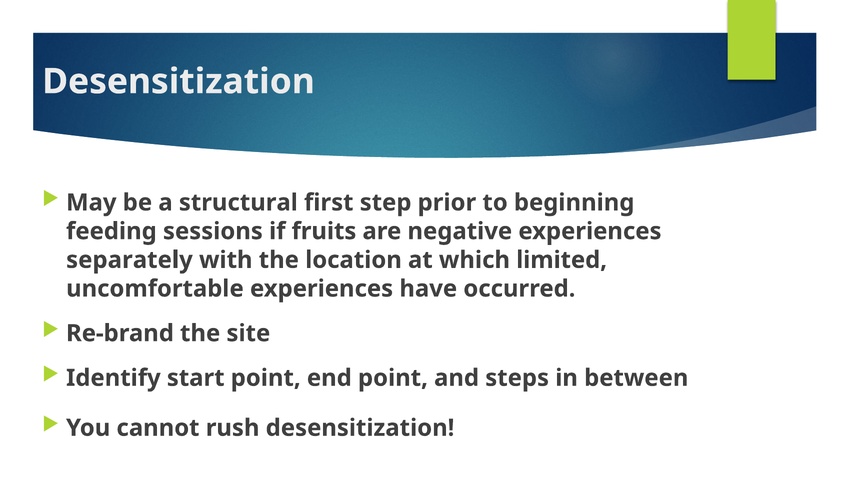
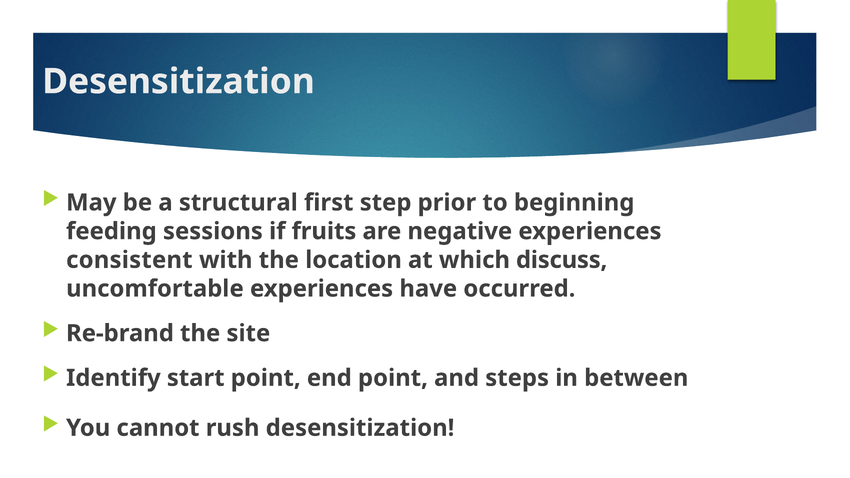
separately: separately -> consistent (129, 260)
limited: limited -> discuss (562, 260)
